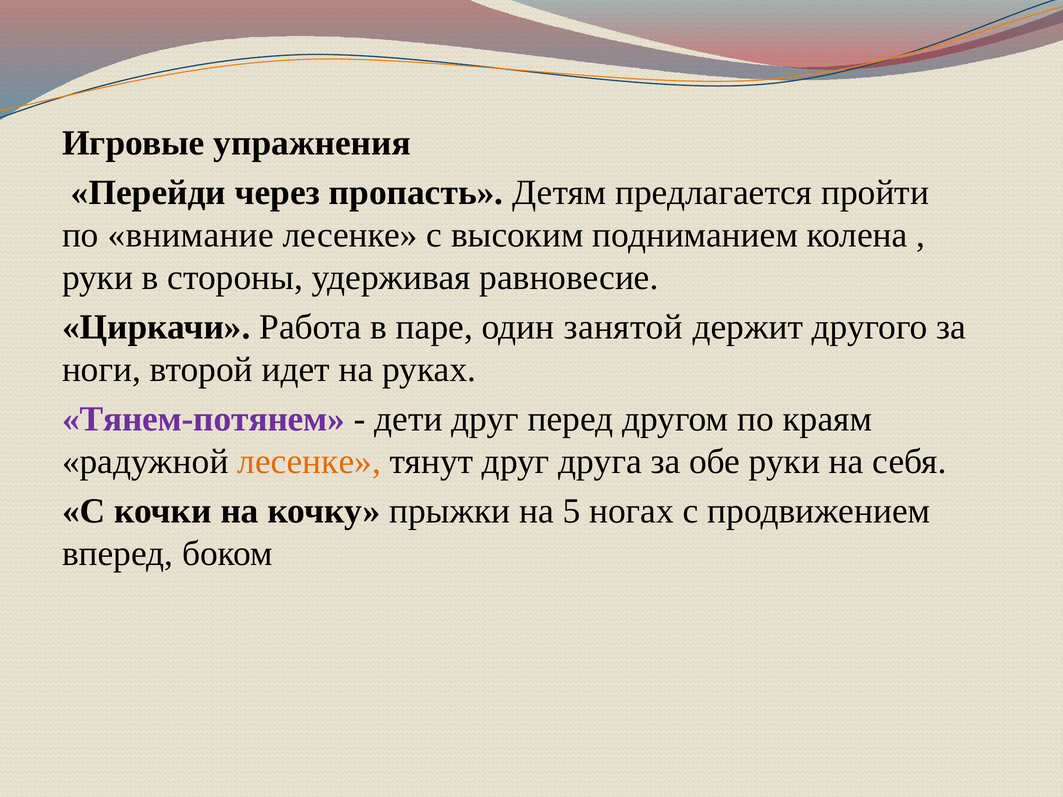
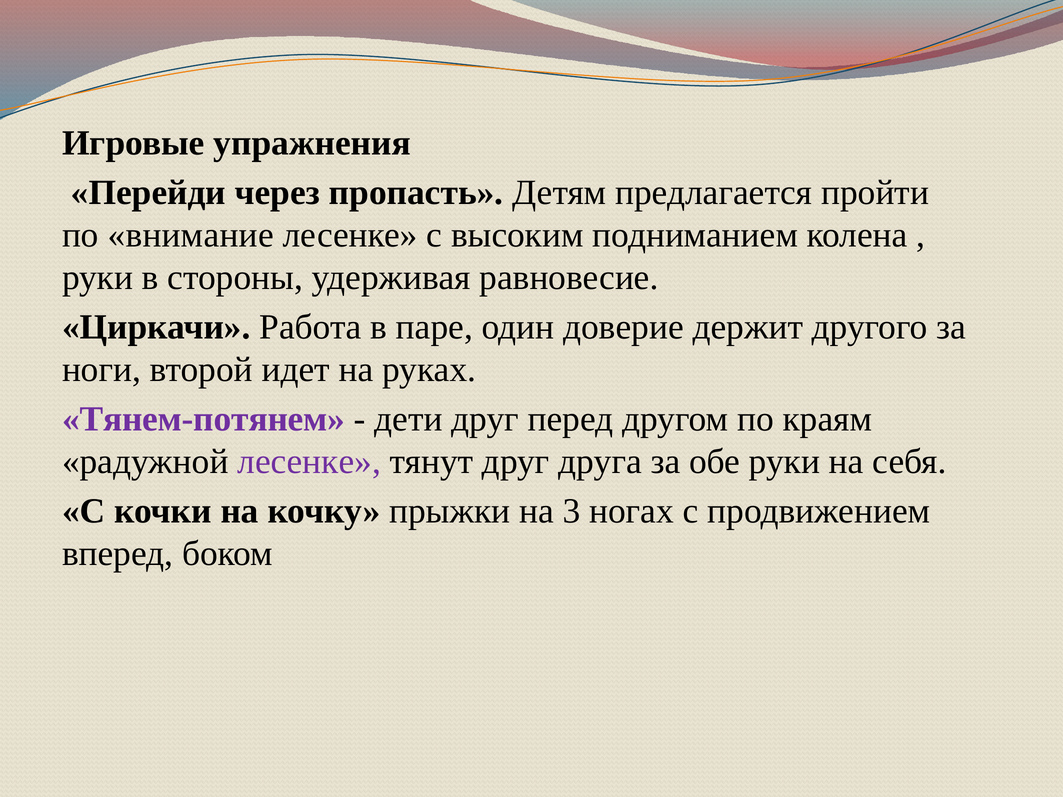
занятой: занятой -> доверие (623, 327)
лесенке colour: orange -> purple (309, 462)
5: 5 -> 3 (572, 511)
